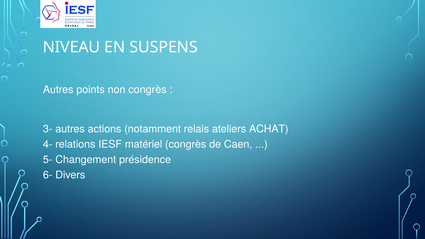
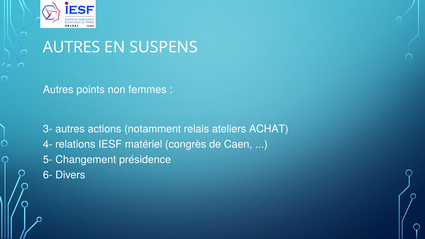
NIVEAU: NIVEAU -> AUTRES (72, 47)
non congrès: congrès -> femmes (148, 90)
